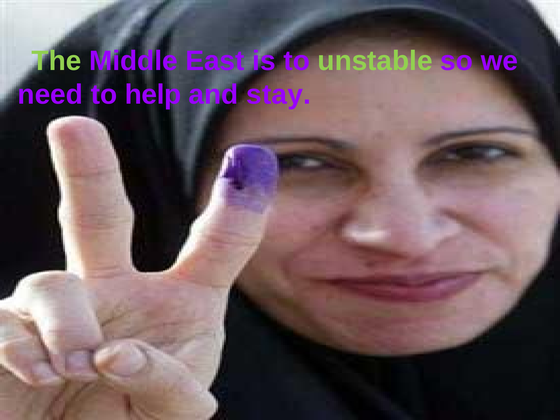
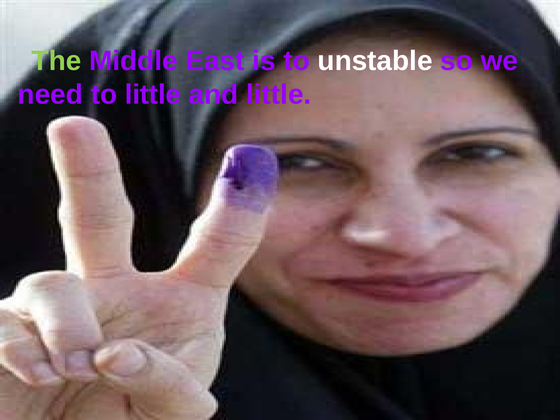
unstable colour: light green -> white (375, 61)
to help: help -> little (153, 95)
and stay: stay -> little (279, 95)
